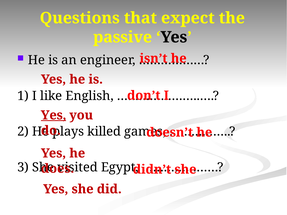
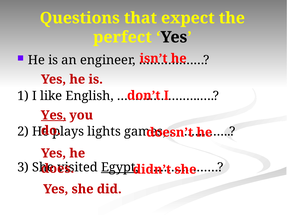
passive: passive -> perfect (122, 37)
killed: killed -> lights (104, 132)
Egypt underline: none -> present (120, 167)
